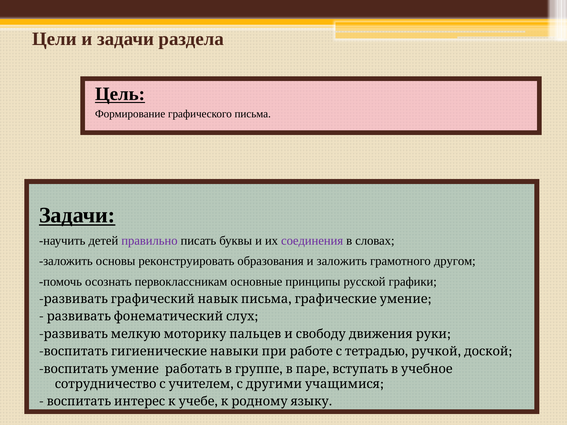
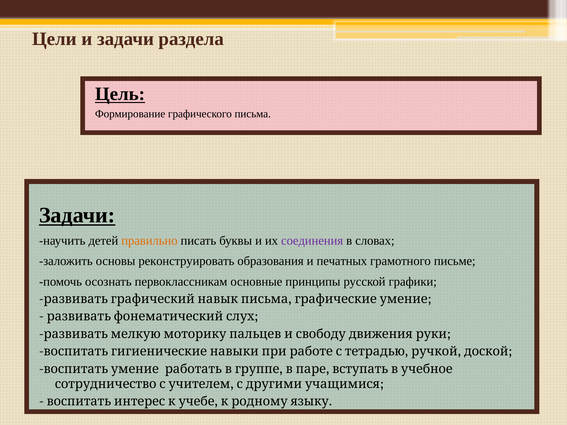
правильно colour: purple -> orange (149, 241)
и заложить: заложить -> печатных (342, 261)
другом: другом -> письме (455, 261)
